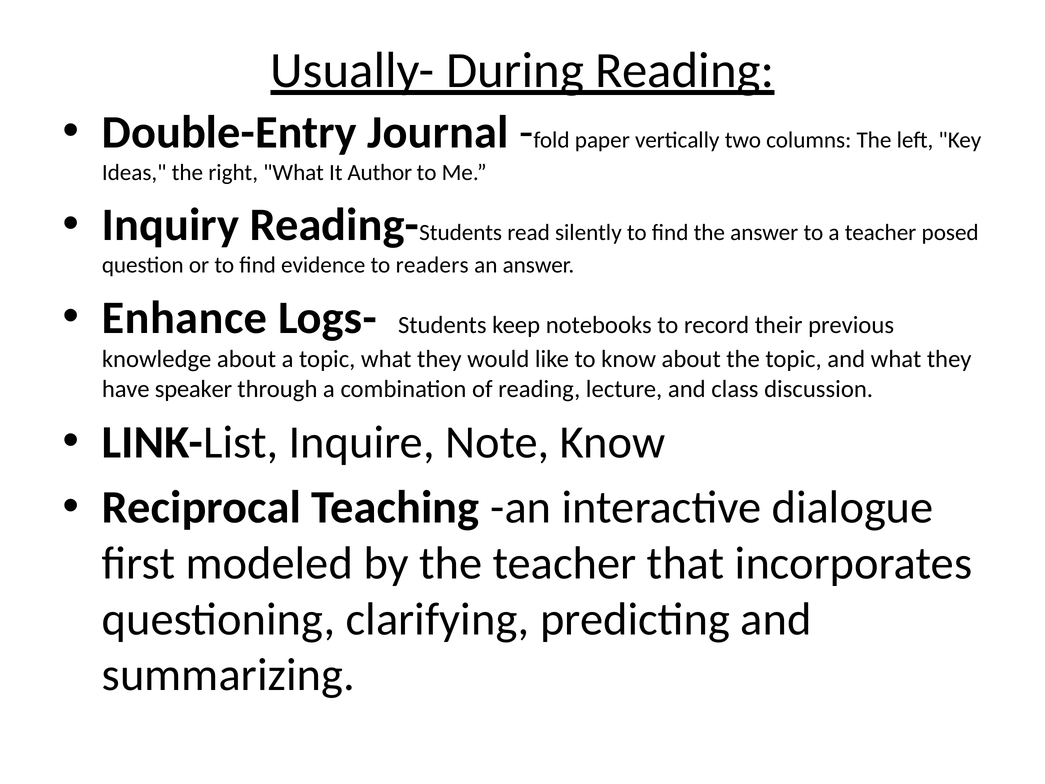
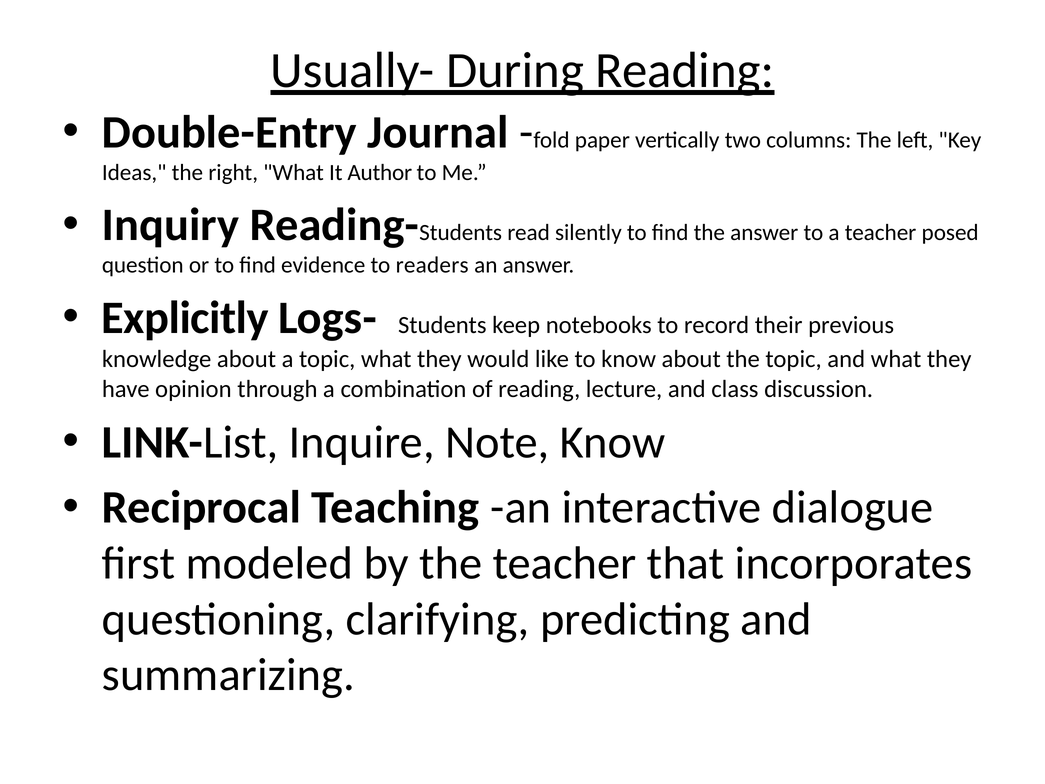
Enhance: Enhance -> Explicitly (185, 318)
speaker: speaker -> opinion (193, 389)
